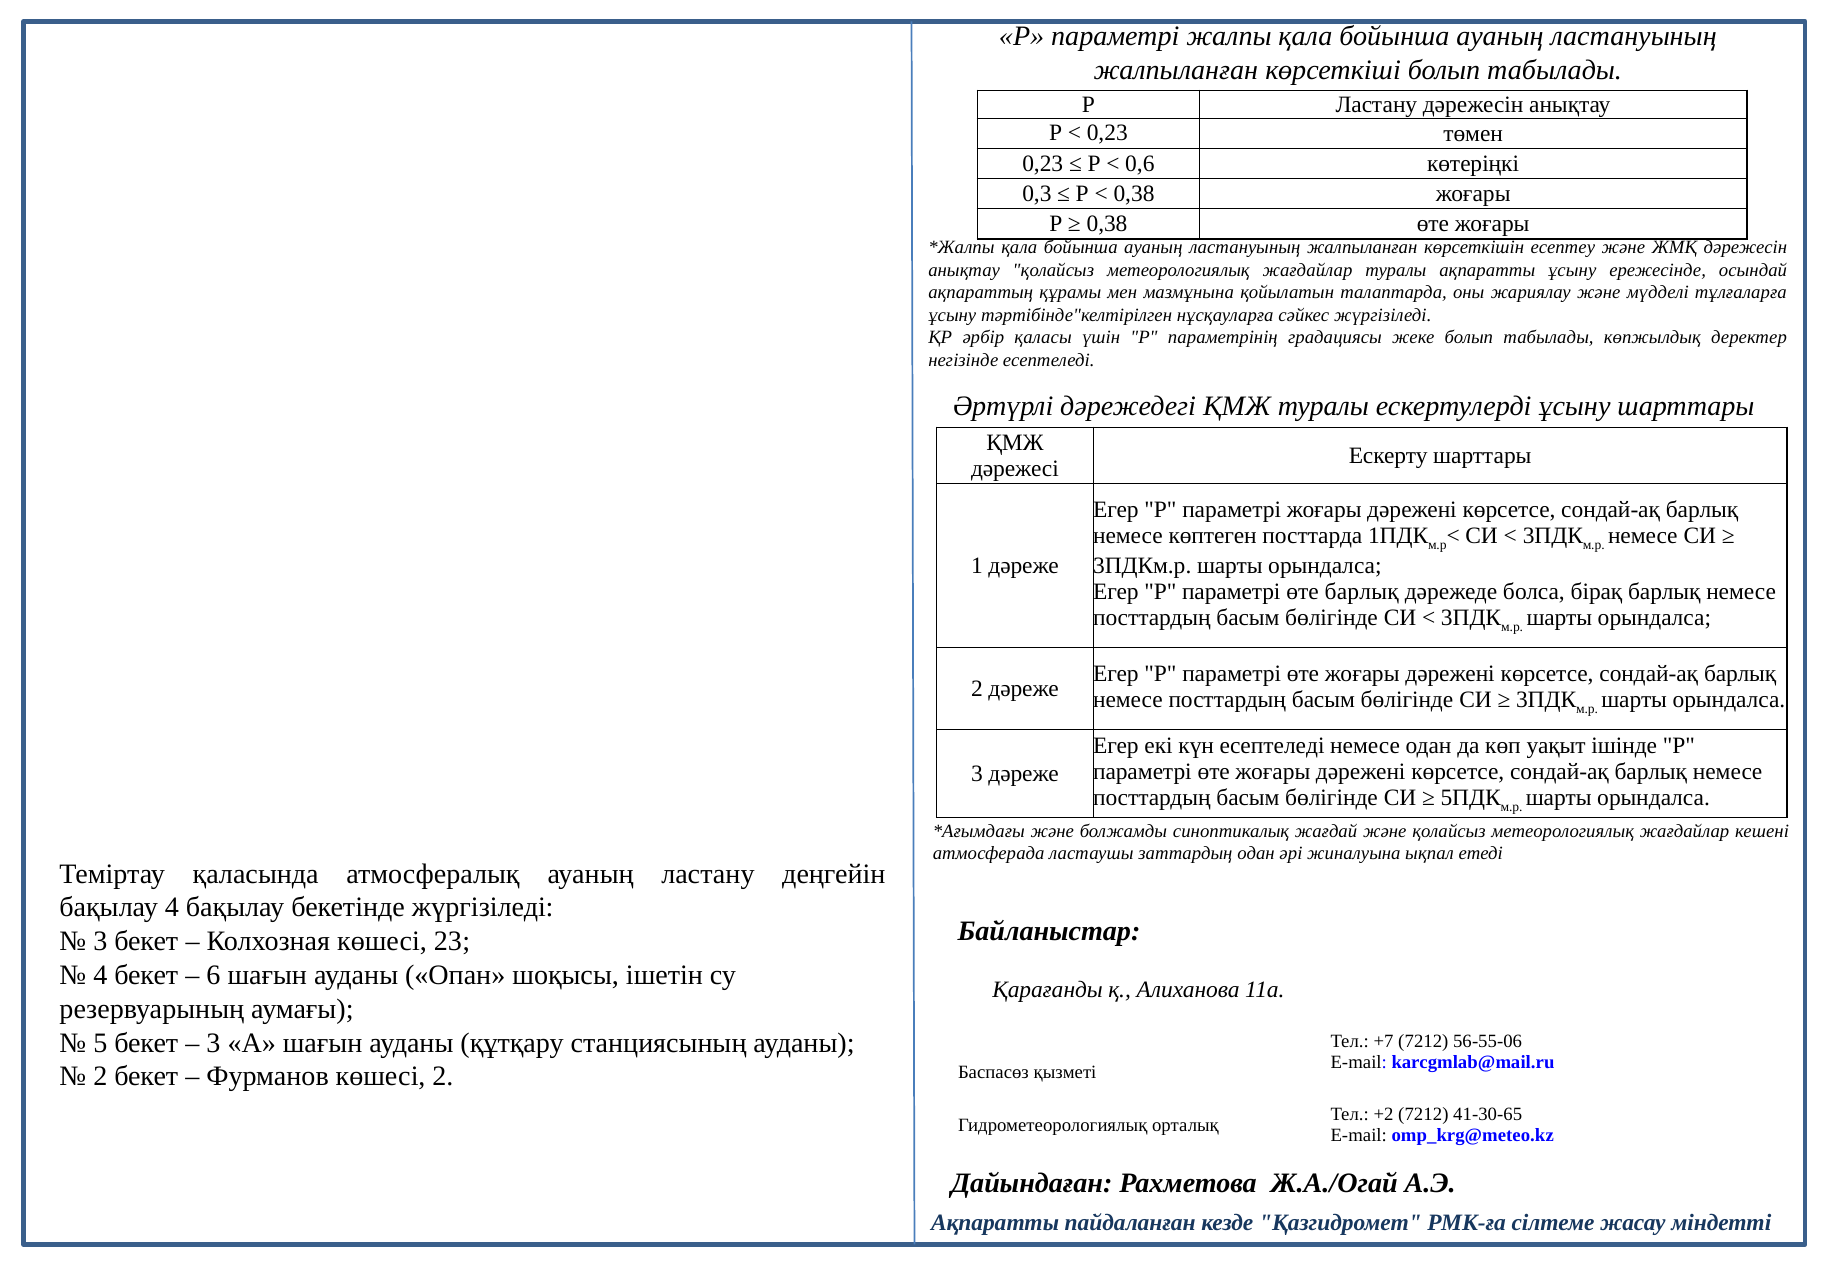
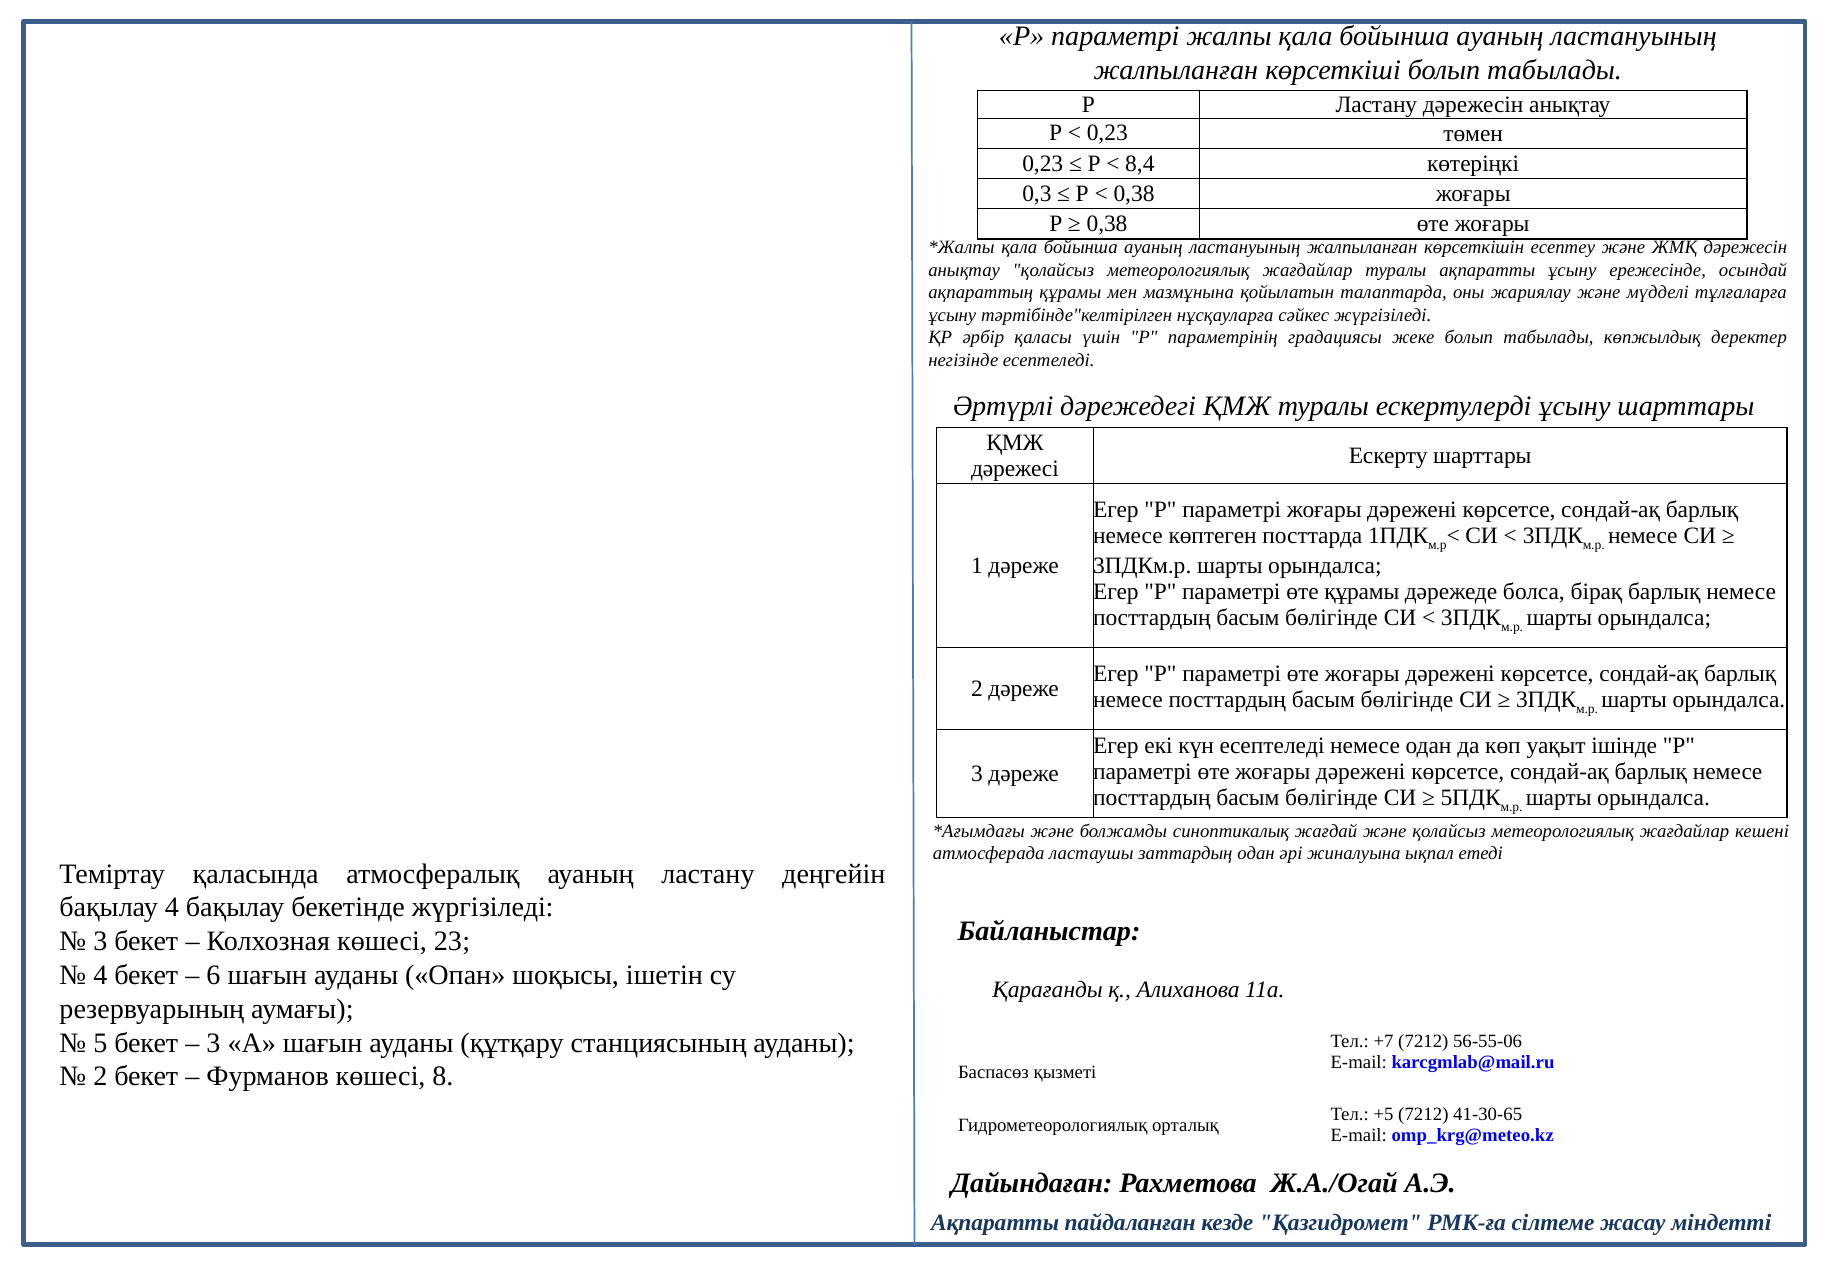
0,6: 0,6 -> 8,4 (1140, 163)
өте барлық: барлық -> құрамы (1362, 592)
көшесі 2: 2 -> 8 (443, 1077)
+2: +2 -> +5 (1384, 1115)
